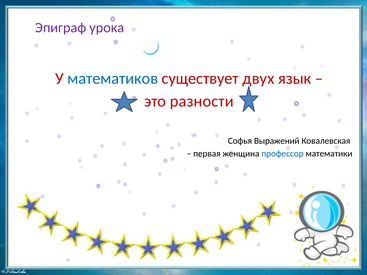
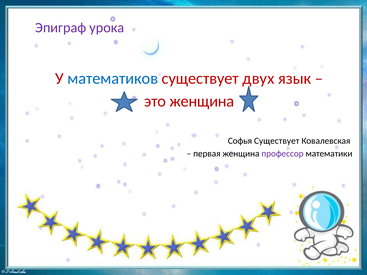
это разности: разности -> женщина (202, 101)
Софья Выражений: Выражений -> Существует (277, 141)
профессор colour: blue -> purple (283, 154)
